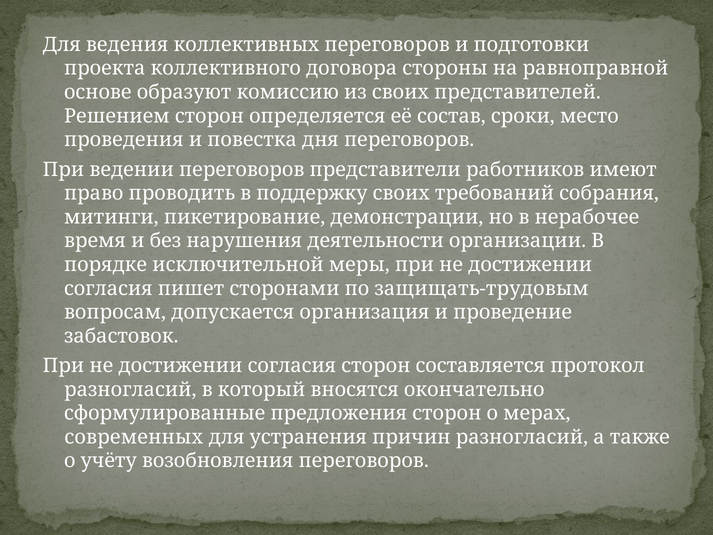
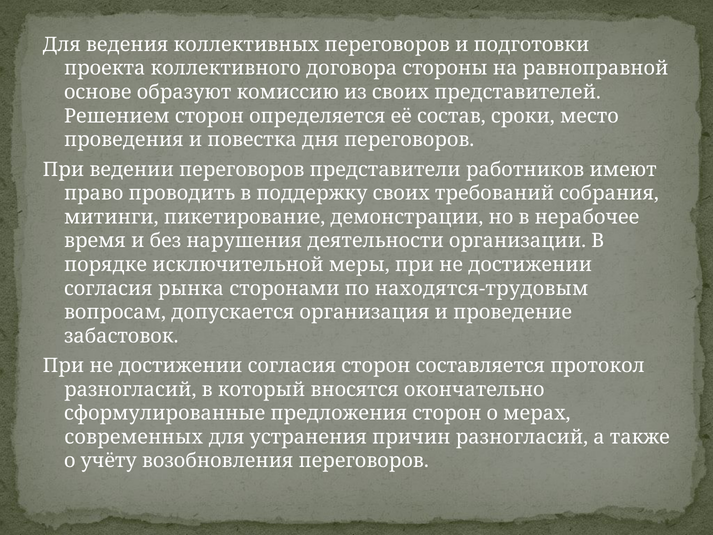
пишет: пишет -> рынка (191, 288)
защищать-трудовым: защищать-трудовым -> находятся-трудовым (482, 288)
